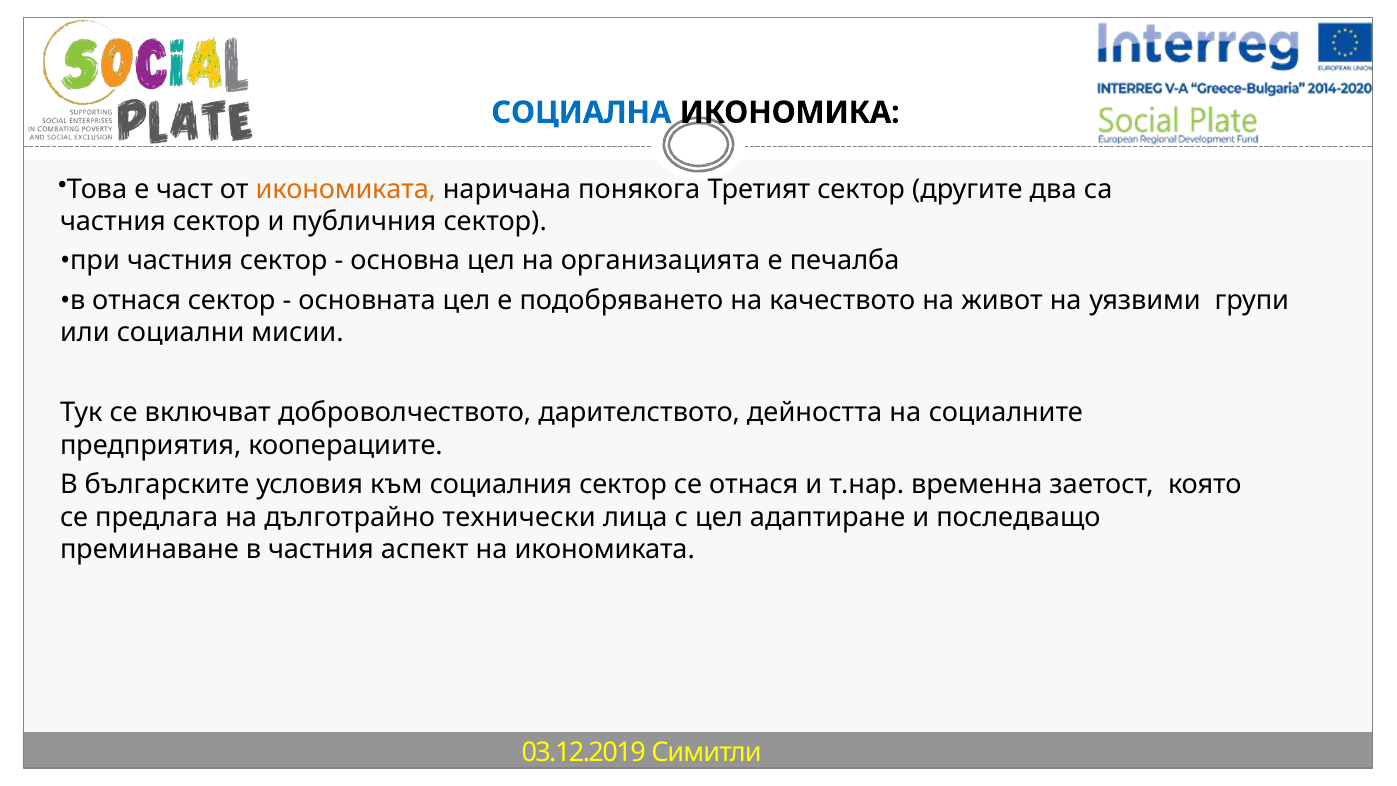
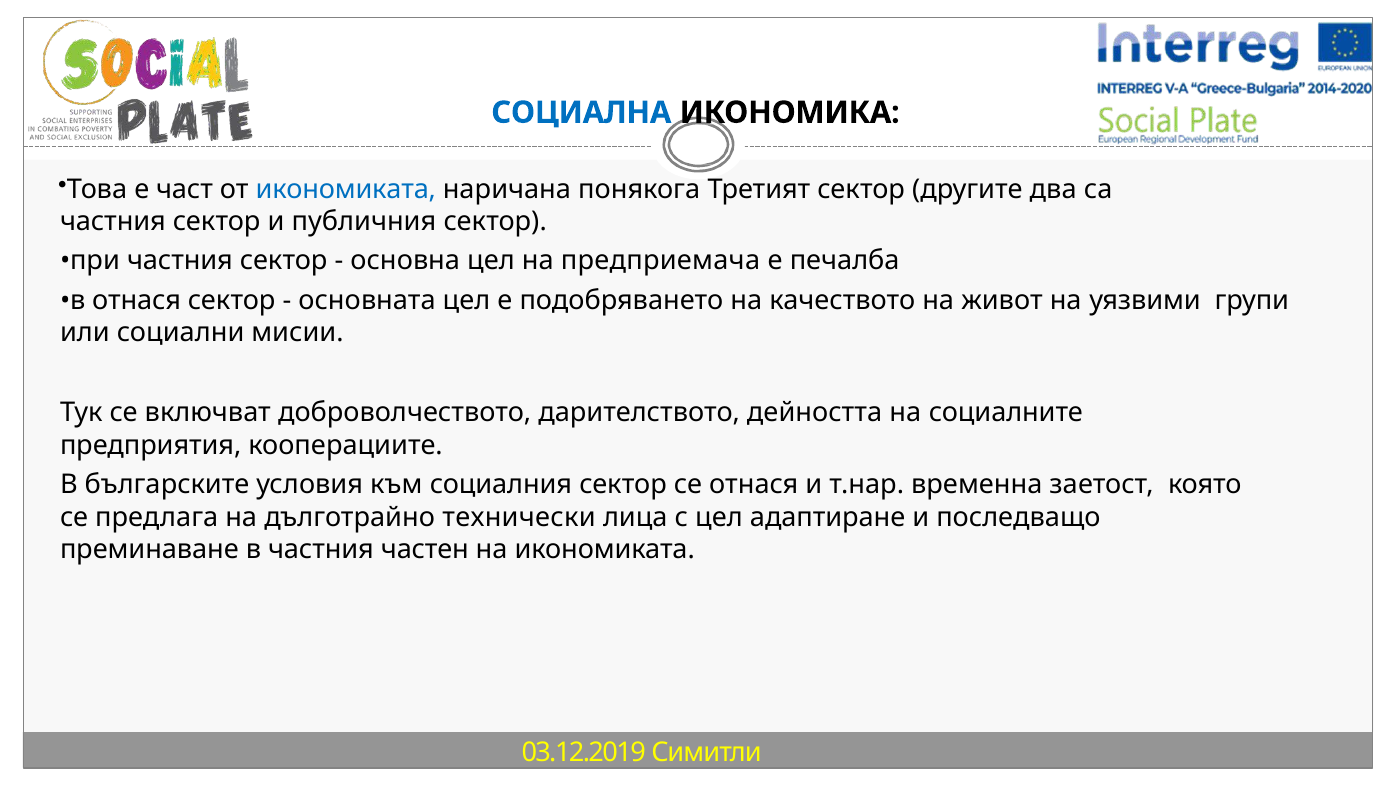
икономиката colour: orange -> blue (346, 189)
организацията: организацията -> предприемача (660, 261)
аспект: аспект -> частен (425, 550)
